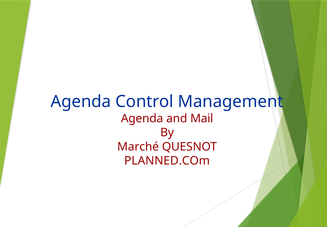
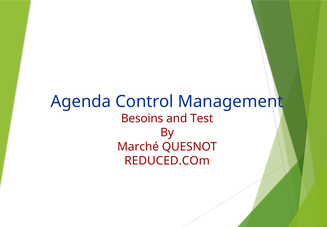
Agenda: Agenda -> Besoins (142, 118)
Mail: Mail -> Test (202, 118)
PLANNED.COm: PLANNED.COm -> REDUCED.COm (167, 160)
